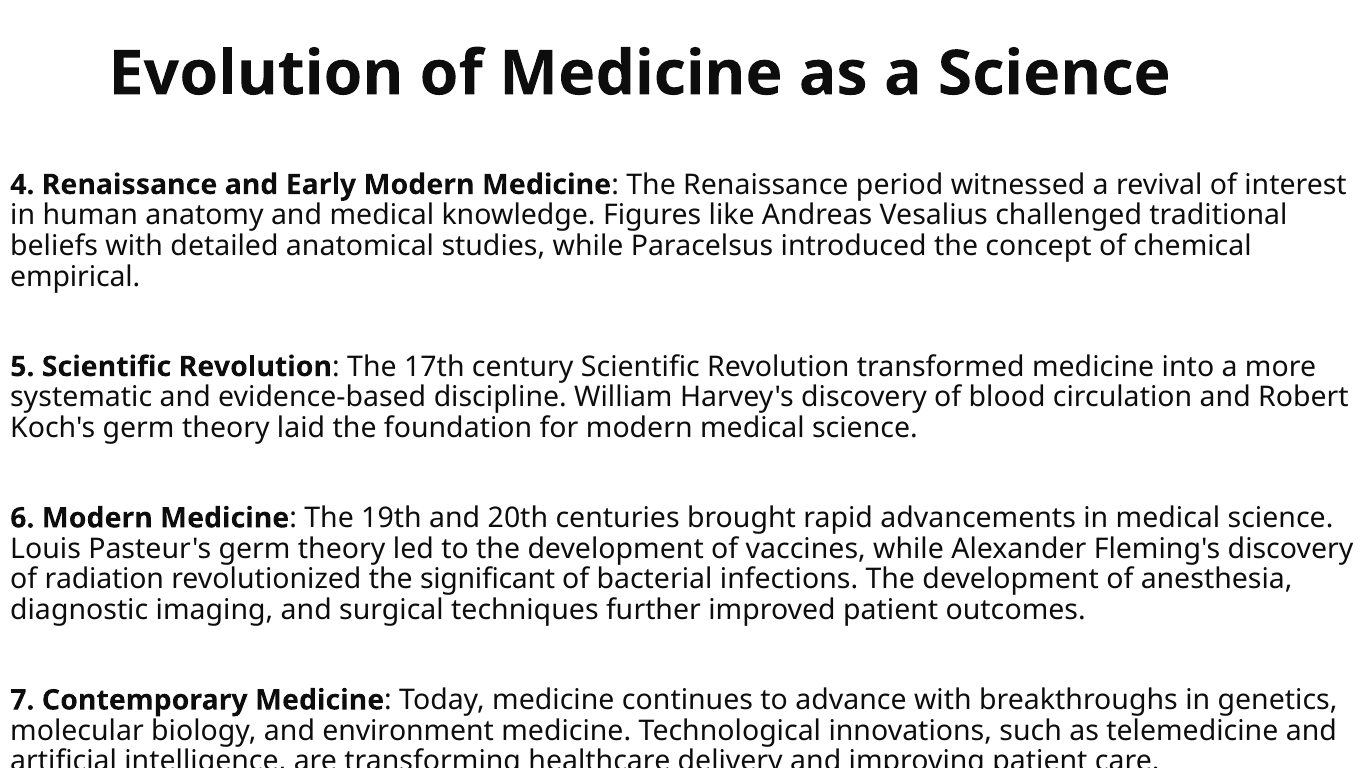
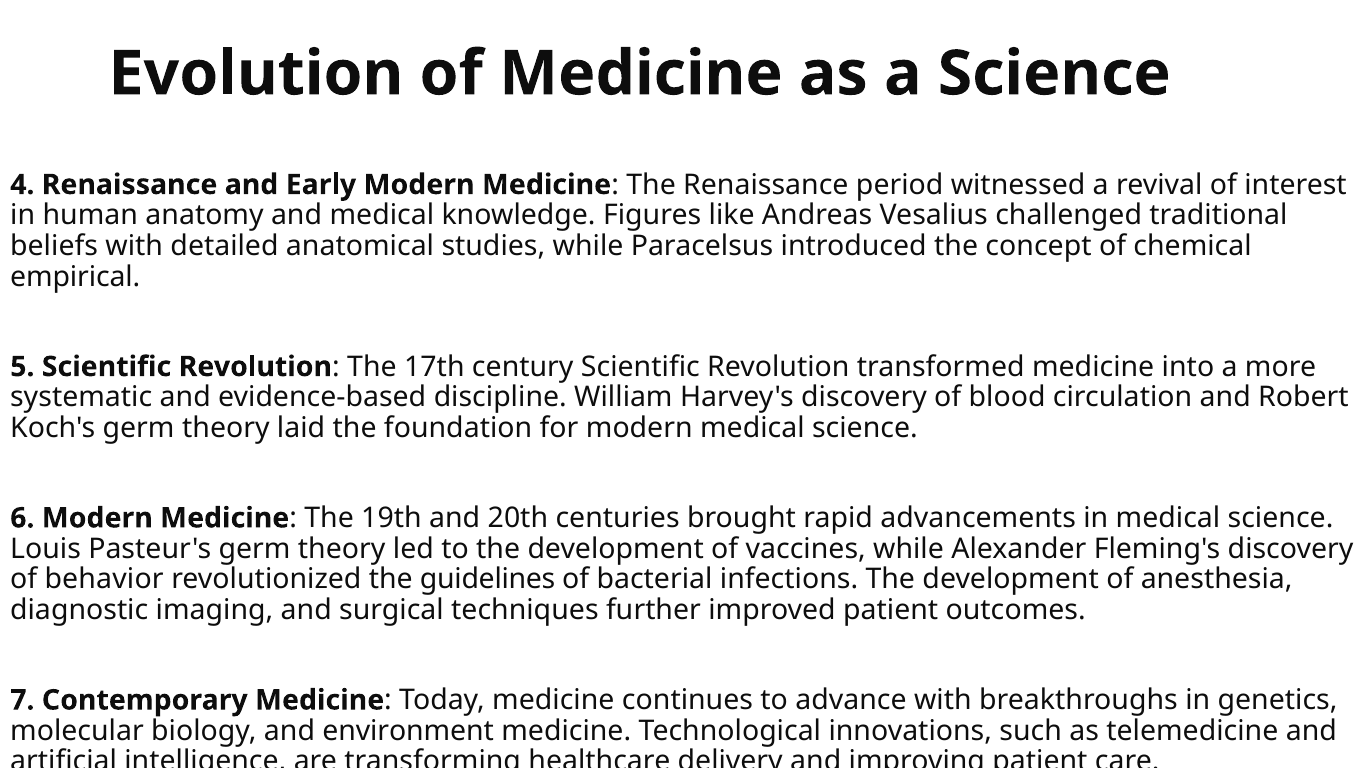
radiation: radiation -> behavior (104, 579)
significant: significant -> guidelines (488, 579)
